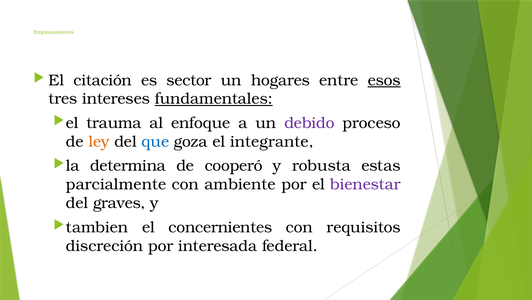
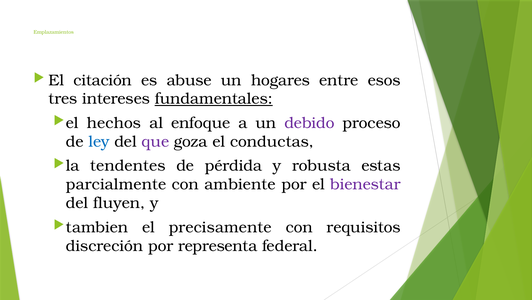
sector: sector -> abuse (189, 80)
esos underline: present -> none (384, 80)
trauma: trauma -> hechos (114, 123)
ley colour: orange -> blue (99, 141)
que colour: blue -> purple (155, 141)
integrante: integrante -> conductas (272, 141)
determina: determina -> tendentes (128, 165)
cooperó: cooperó -> pérdida (233, 165)
graves: graves -> fluyen (119, 203)
concernientes: concernientes -> precisamente (220, 227)
interesada: interesada -> representa (218, 245)
